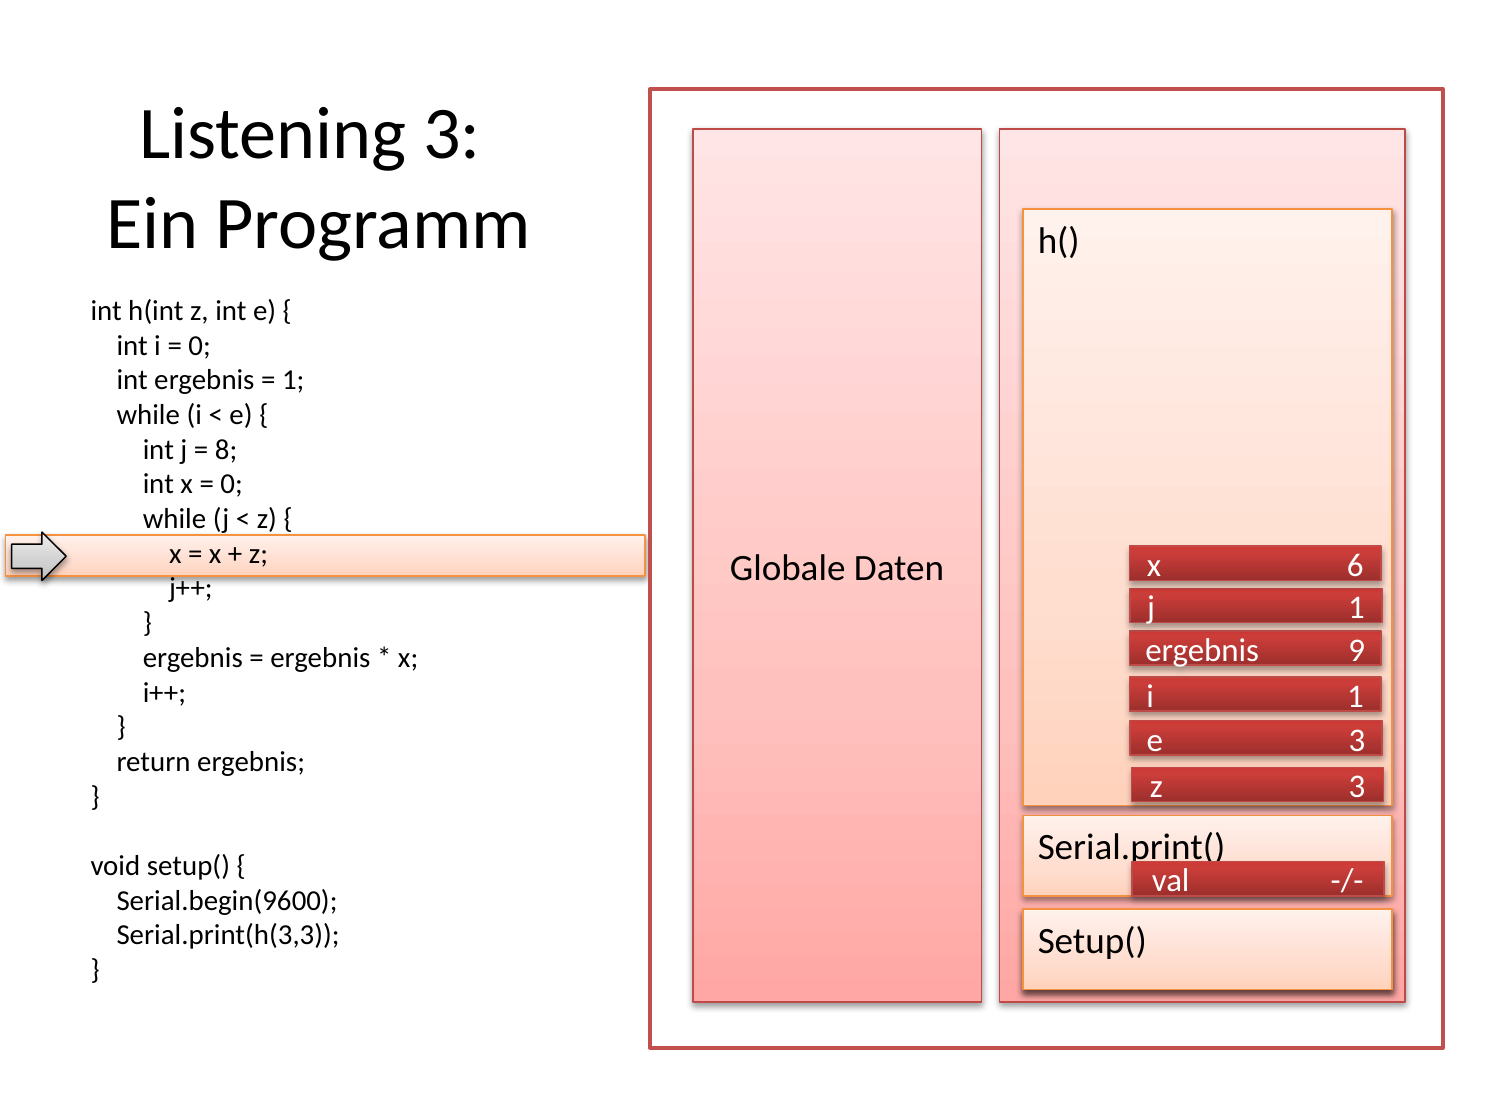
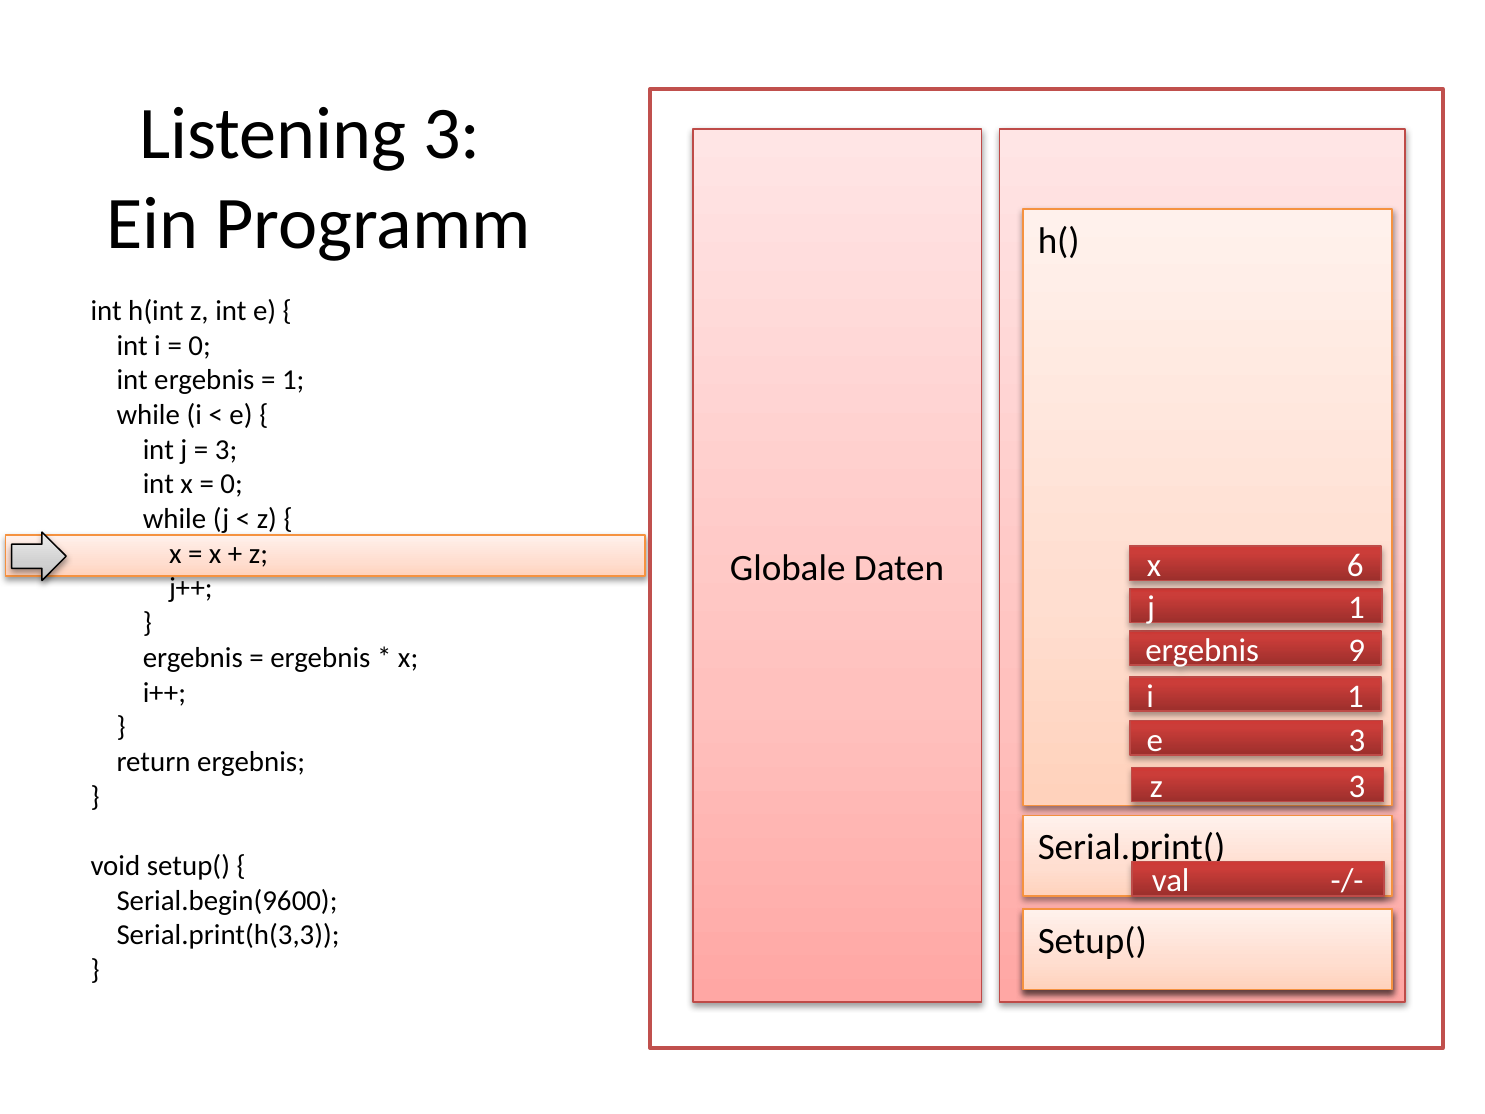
8: 8 -> 3 (226, 450)
